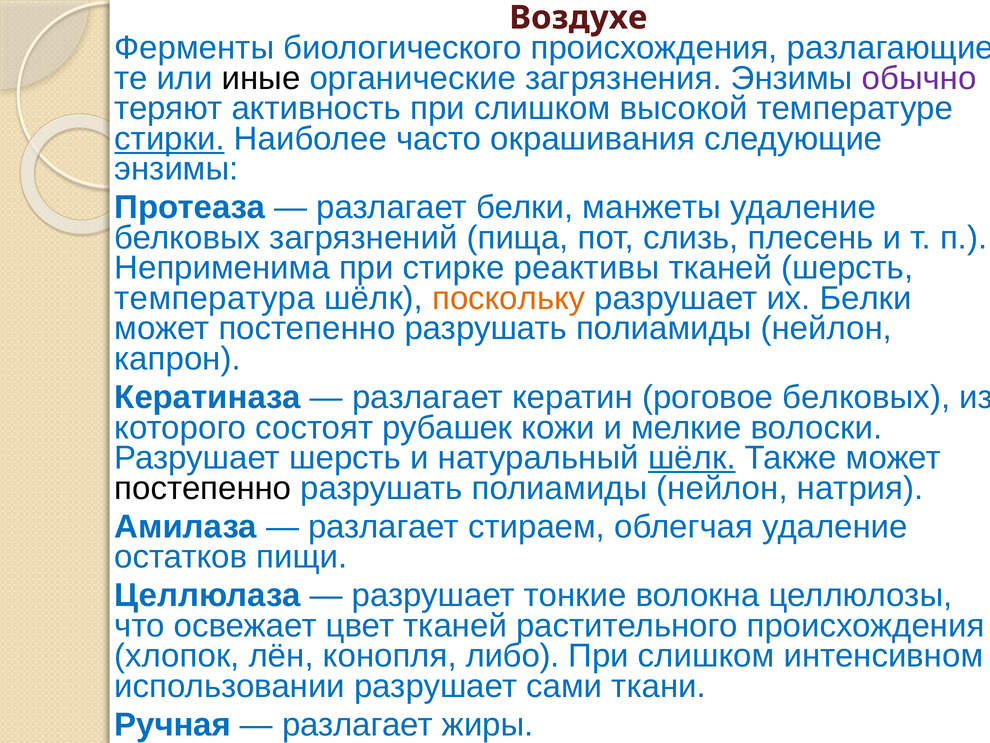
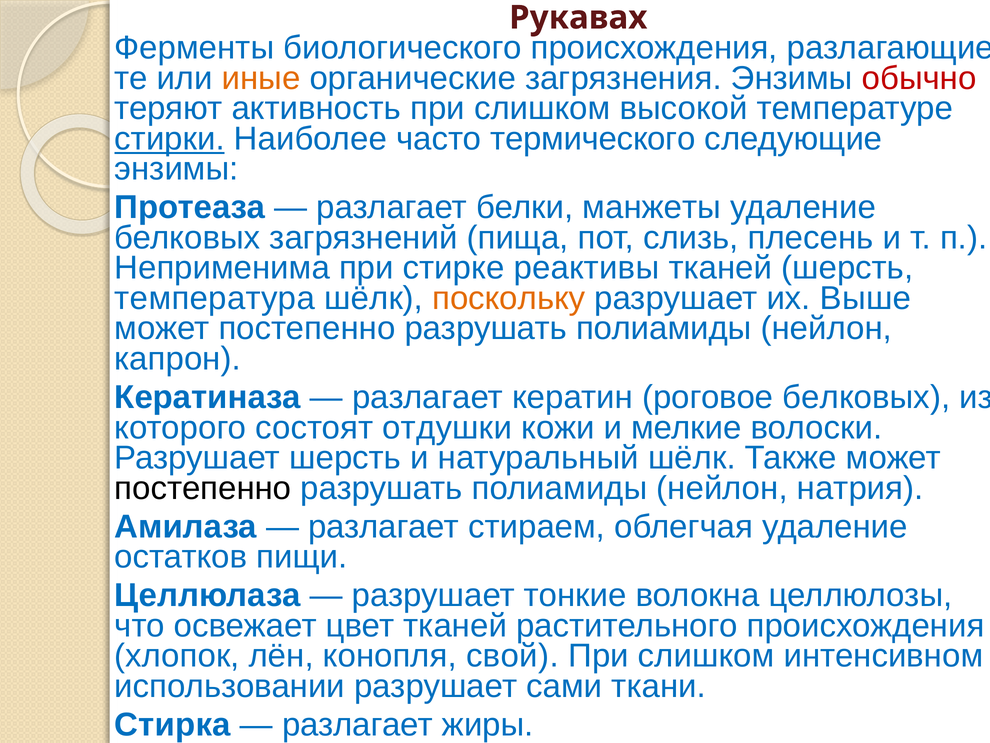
Воздухе: Воздухе -> Рукавах (578, 18)
иные colour: black -> orange (261, 78)
обычно colour: purple -> red (919, 78)
окрашивания: окрашивания -> термического (593, 139)
их Белки: Белки -> Выше (866, 298)
рубашек: рубашек -> отдушки (447, 427)
шёлк underline: present -> none (692, 458)
либо: либо -> свой (512, 656)
Ручная: Ручная -> Стирка (173, 724)
